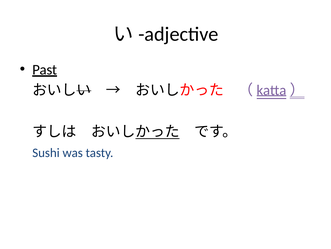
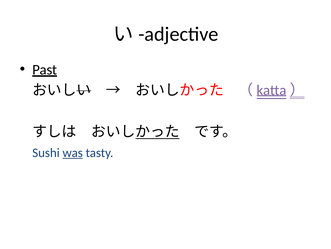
was underline: none -> present (73, 152)
